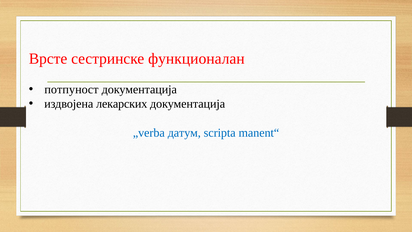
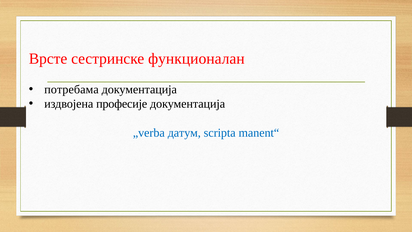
потпуност: потпуност -> потребама (71, 89)
лекарских: лекарских -> професије (122, 104)
